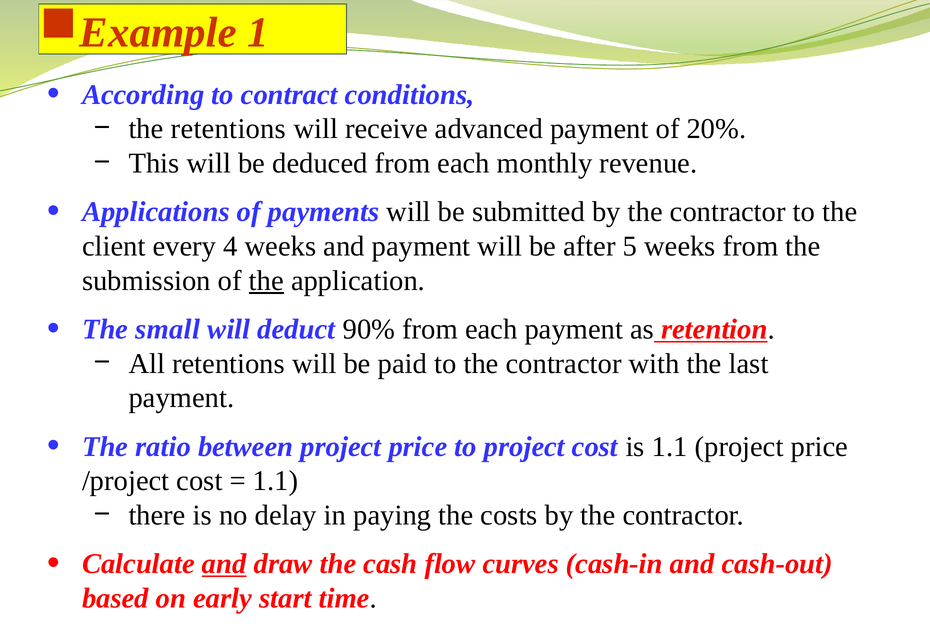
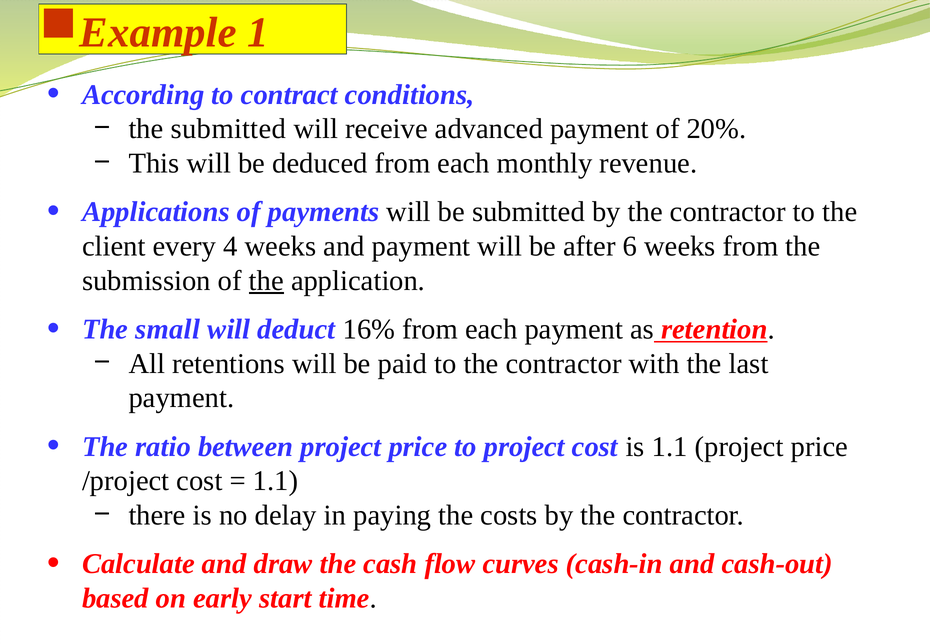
the retentions: retentions -> submitted (228, 129)
5: 5 -> 6 (630, 246)
90%: 90% -> 16% (369, 329)
and underline: present -> none (224, 564)
